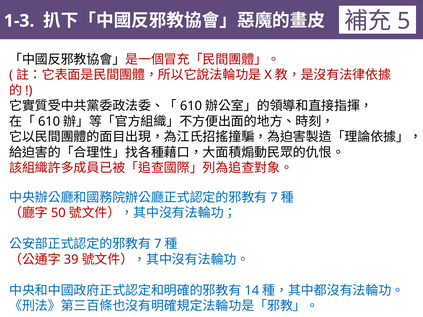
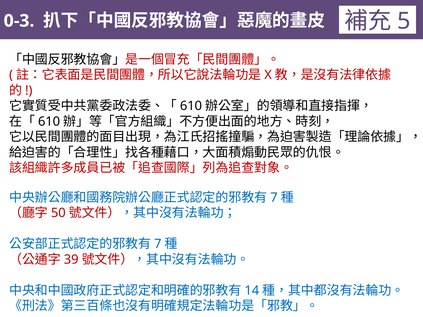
1-3: 1-3 -> 0-3 (19, 21)
